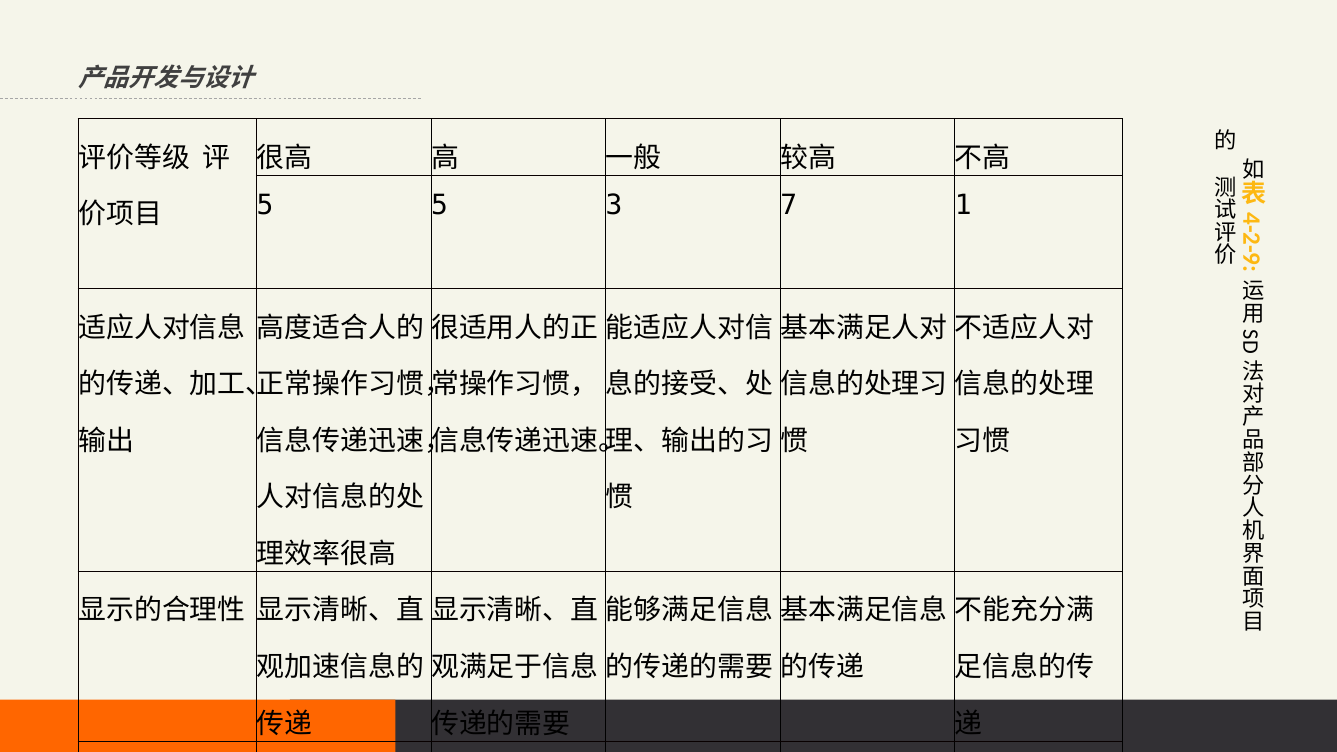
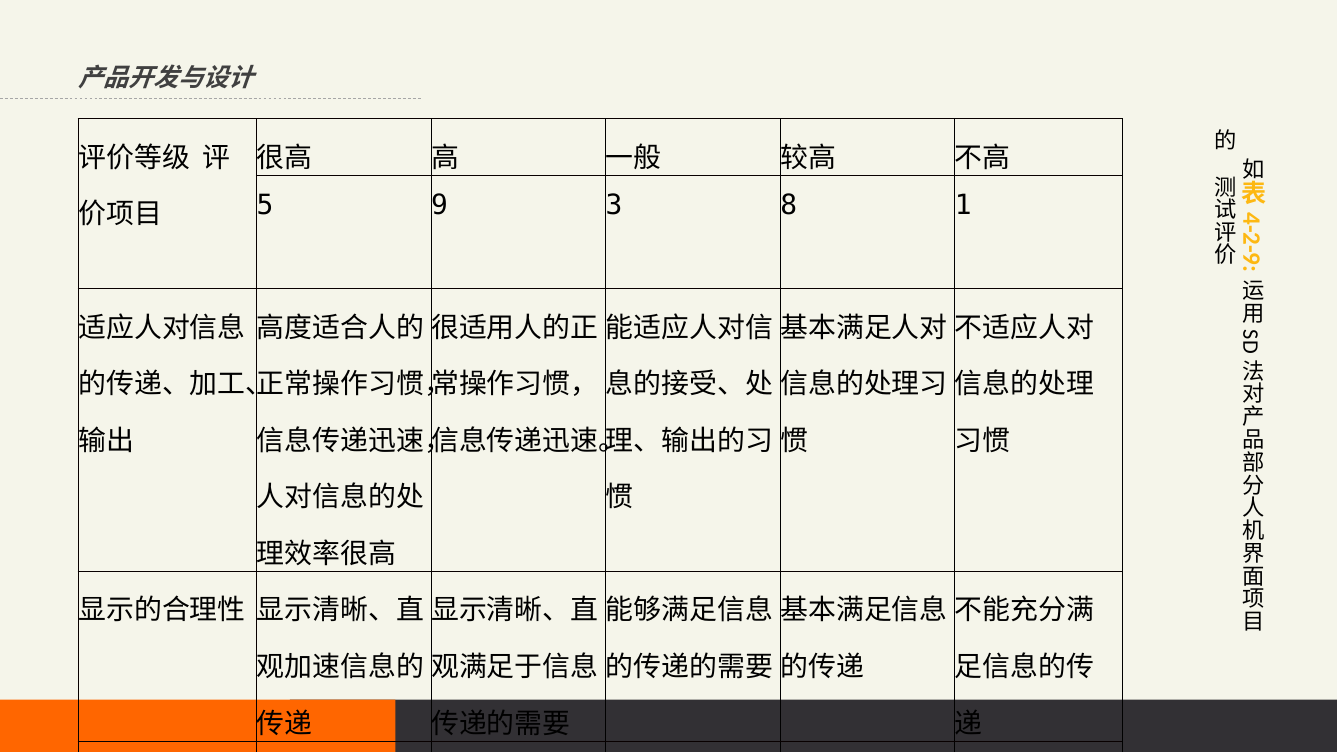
5 5: 5 -> 9 (440, 205)
7: 7 -> 8 (789, 205)
